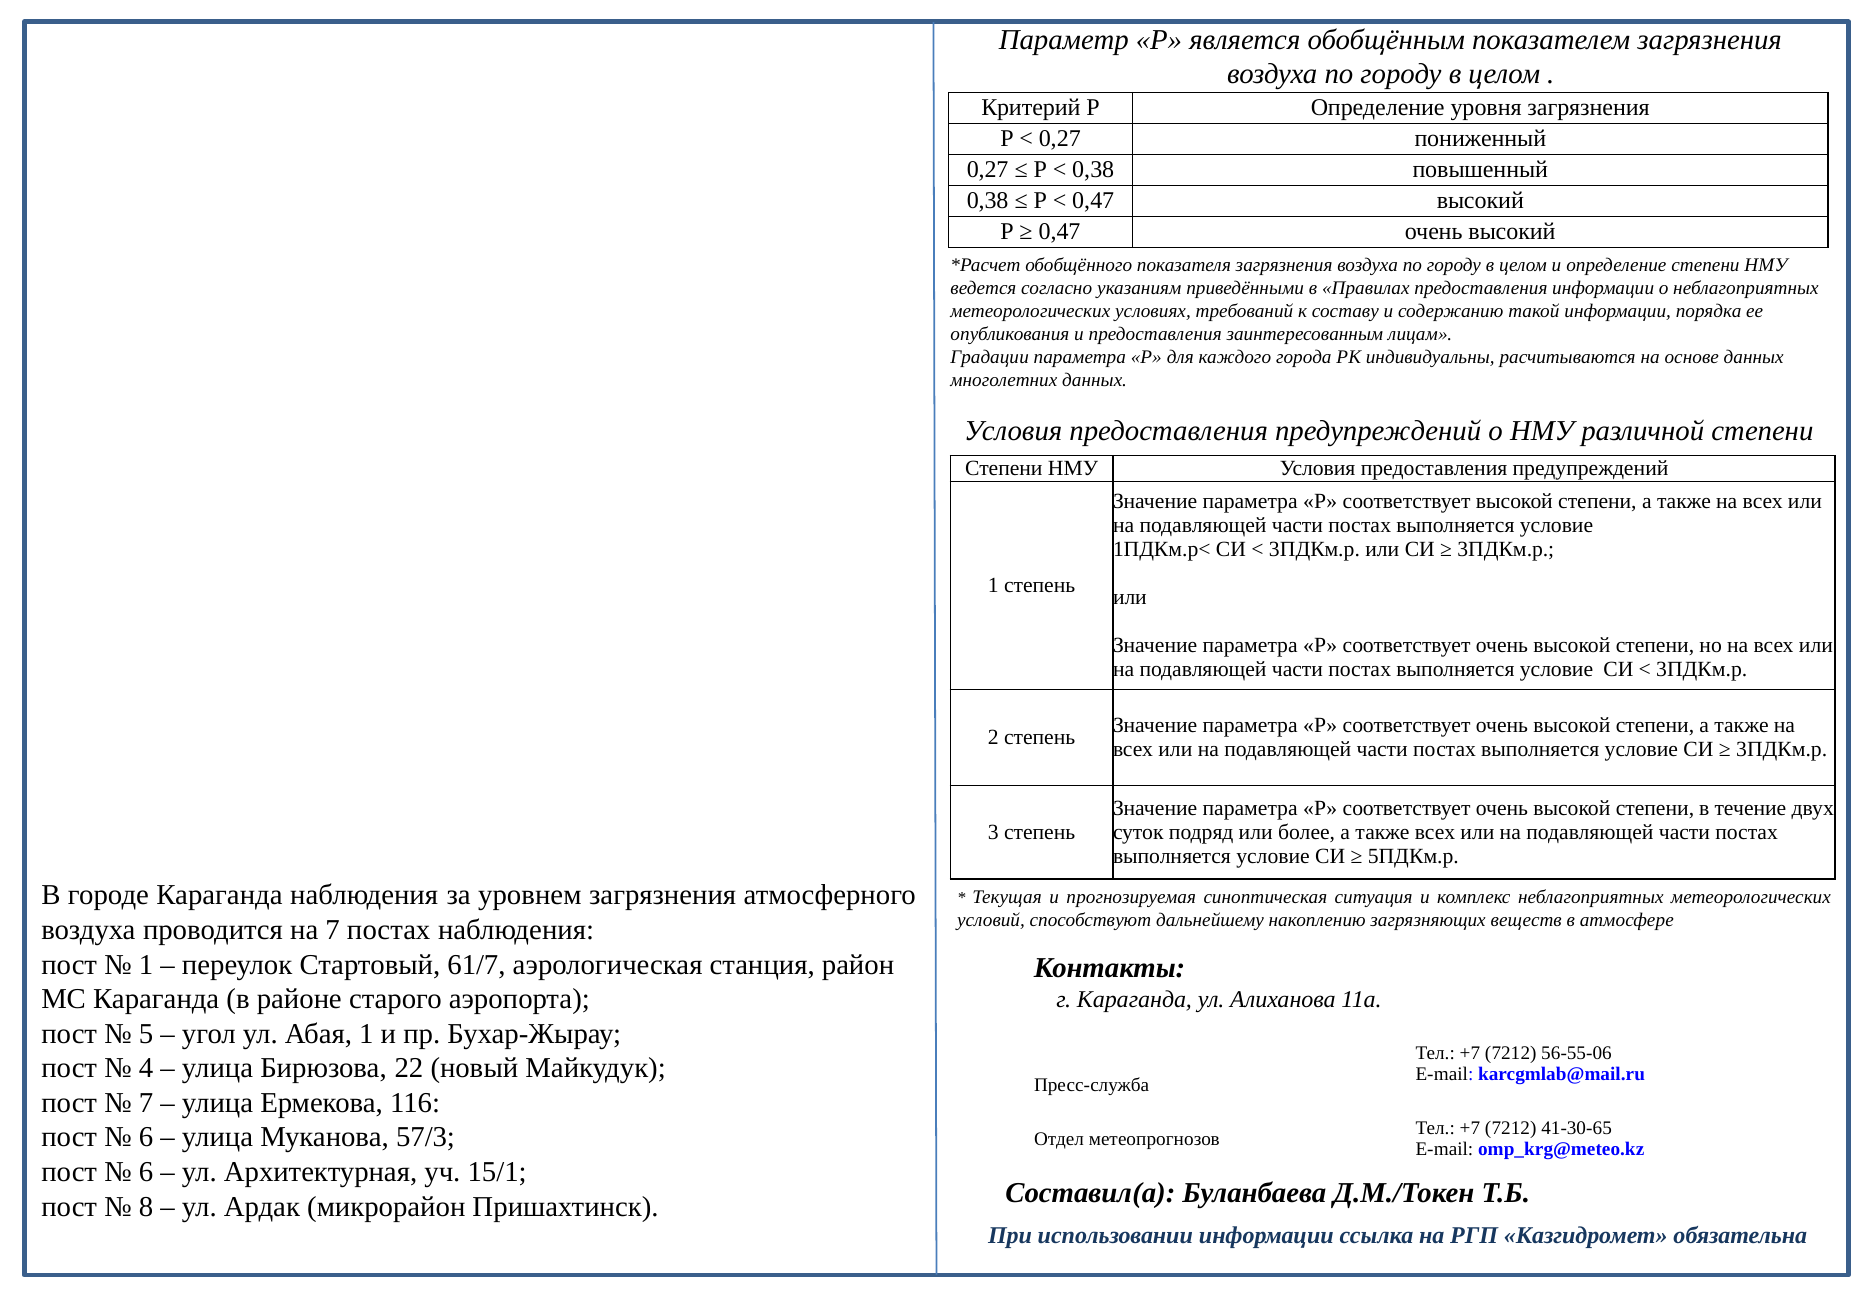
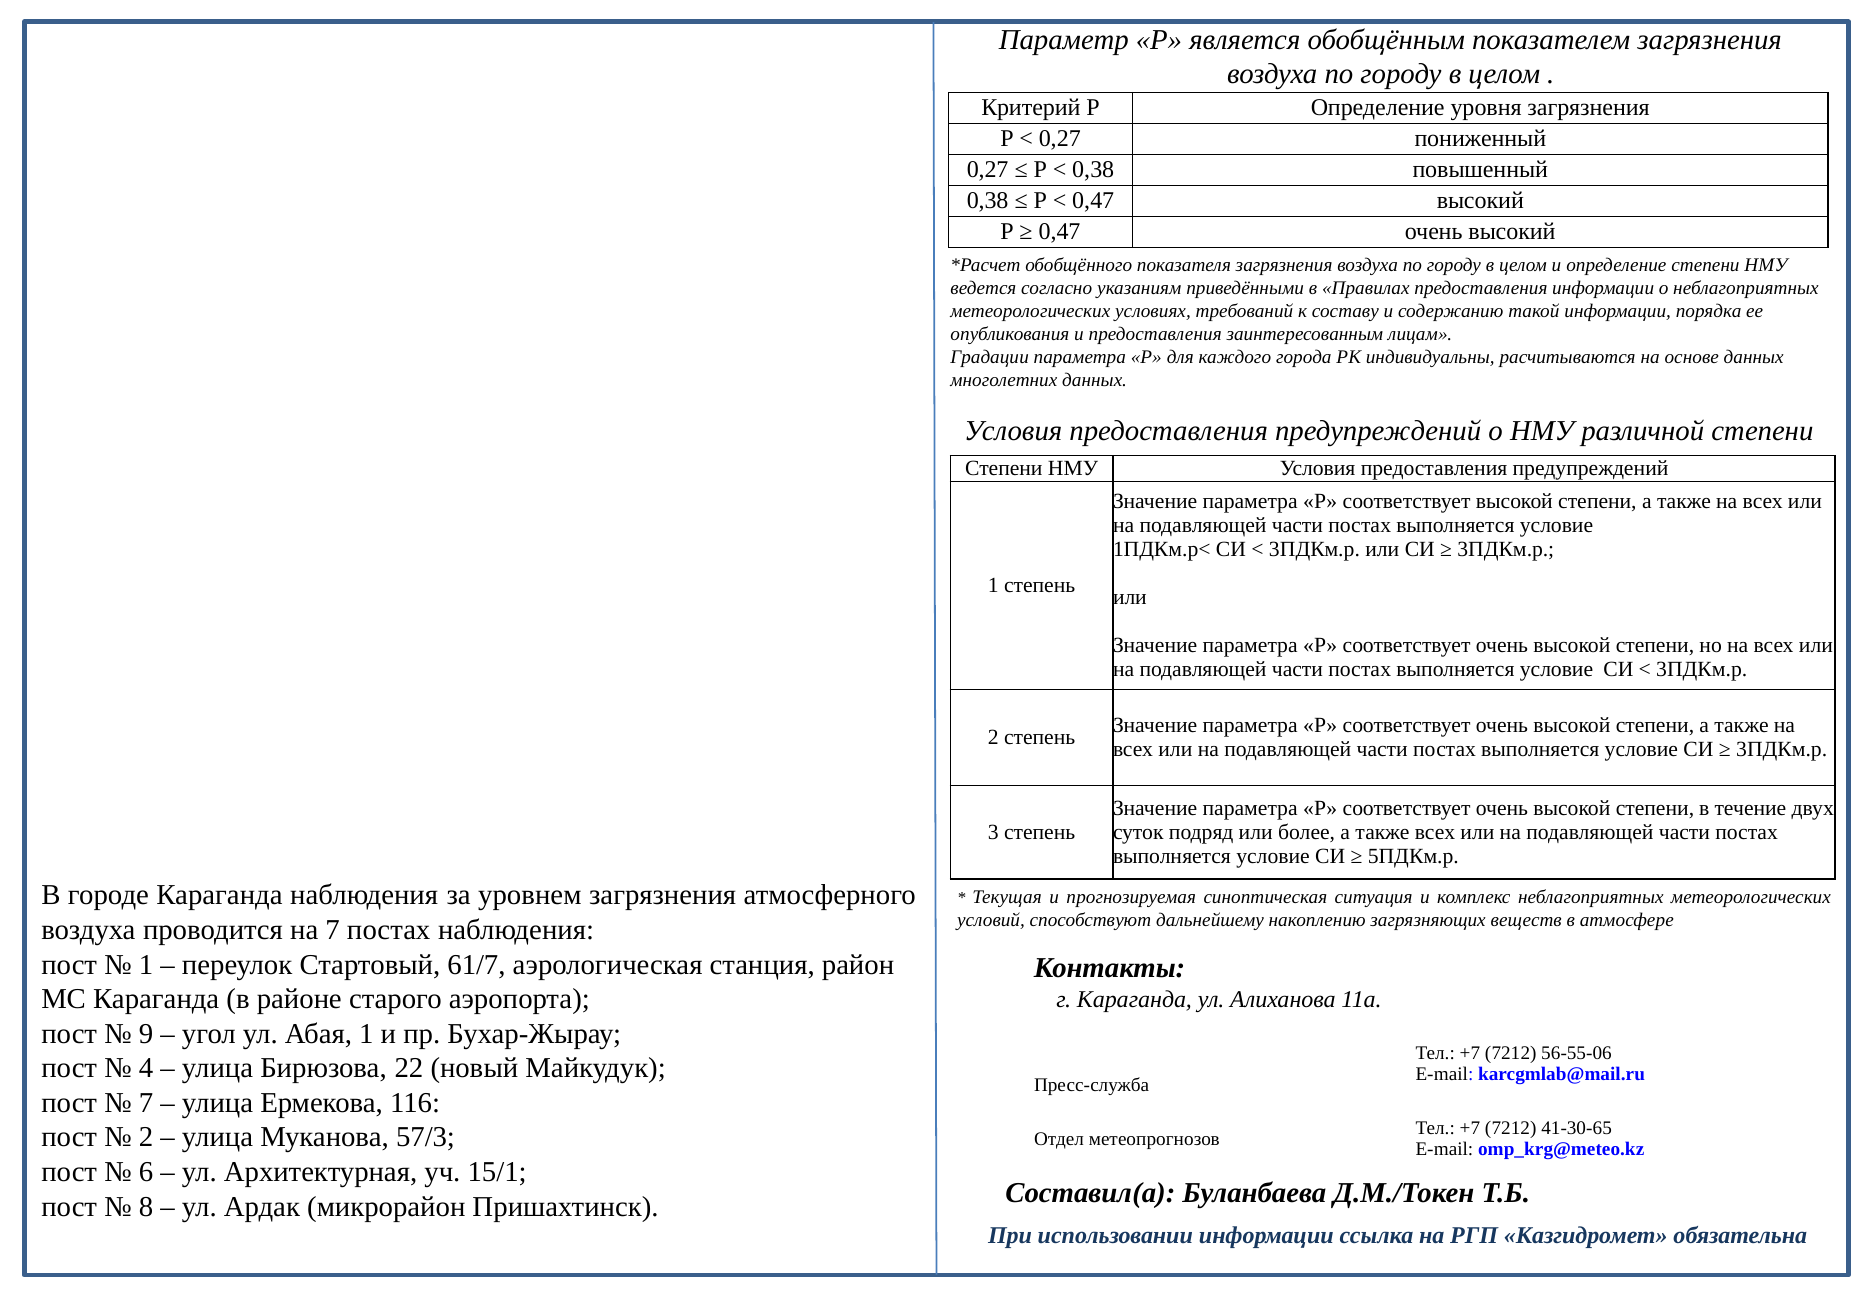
5: 5 -> 9 (146, 1033)
6: 6 -> 2 (146, 1137)
